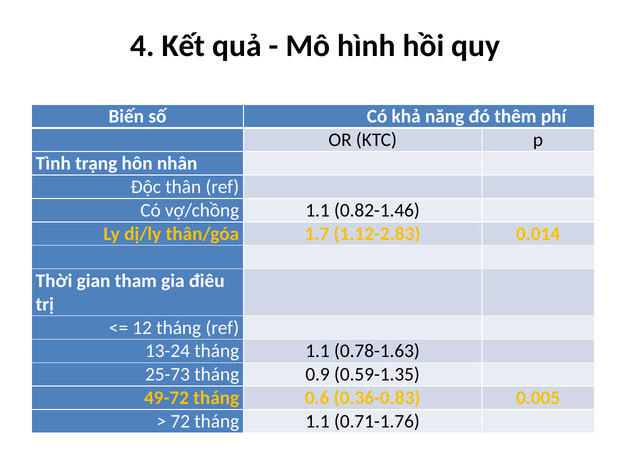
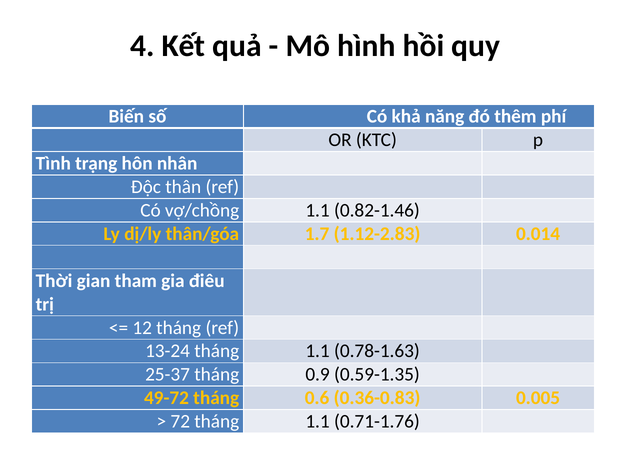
25-73: 25-73 -> 25-37 (168, 375)
